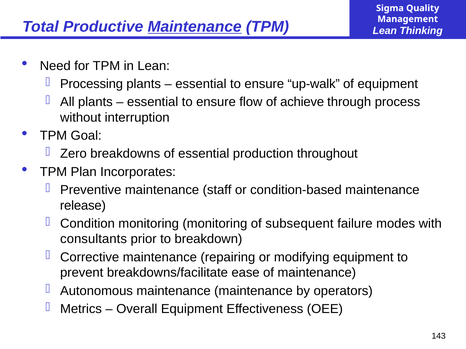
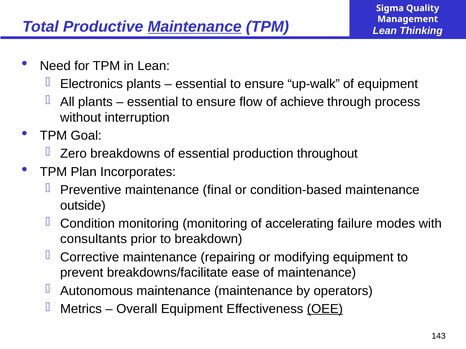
Processing: Processing -> Electronics (91, 84)
staff: staff -> final (217, 190)
release: release -> outside (83, 206)
subsequent: subsequent -> accelerating (300, 224)
OEE underline: none -> present (325, 309)
